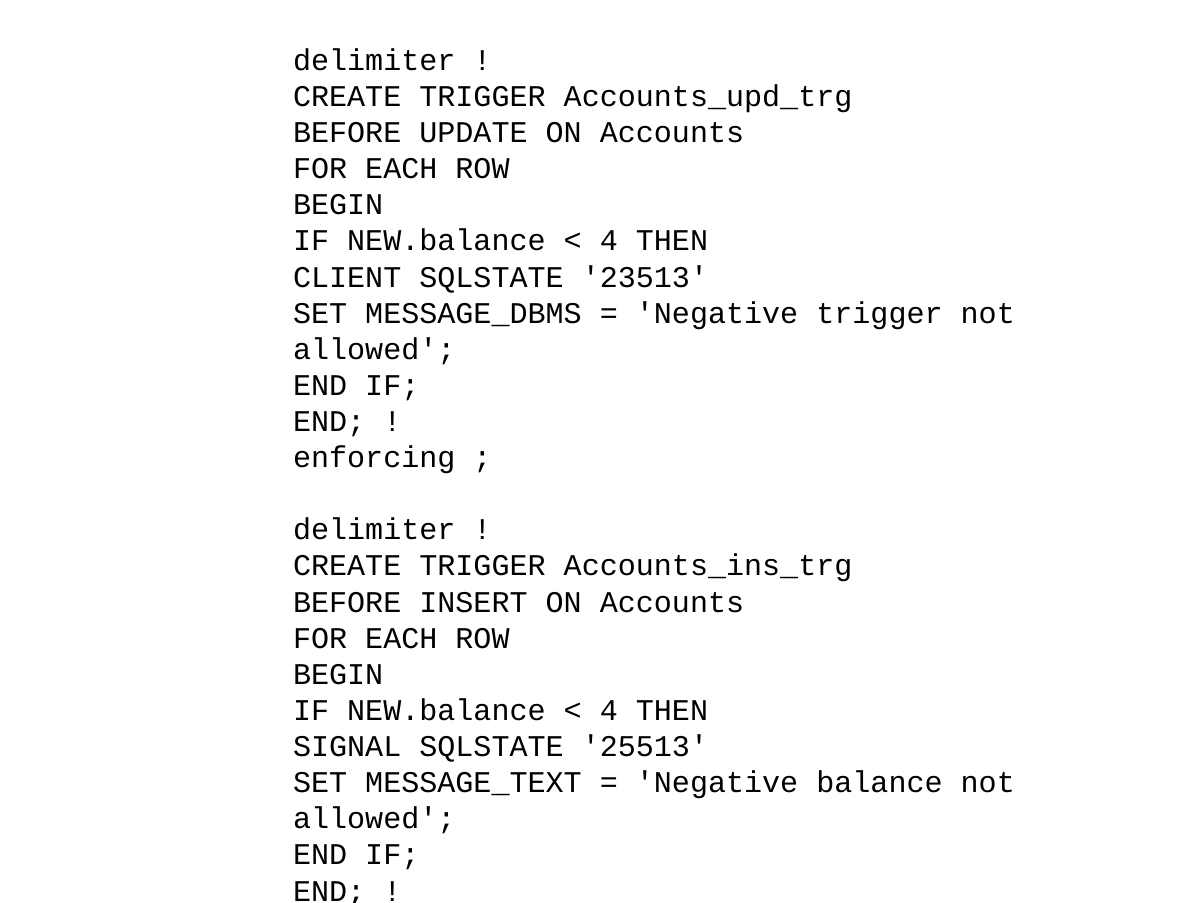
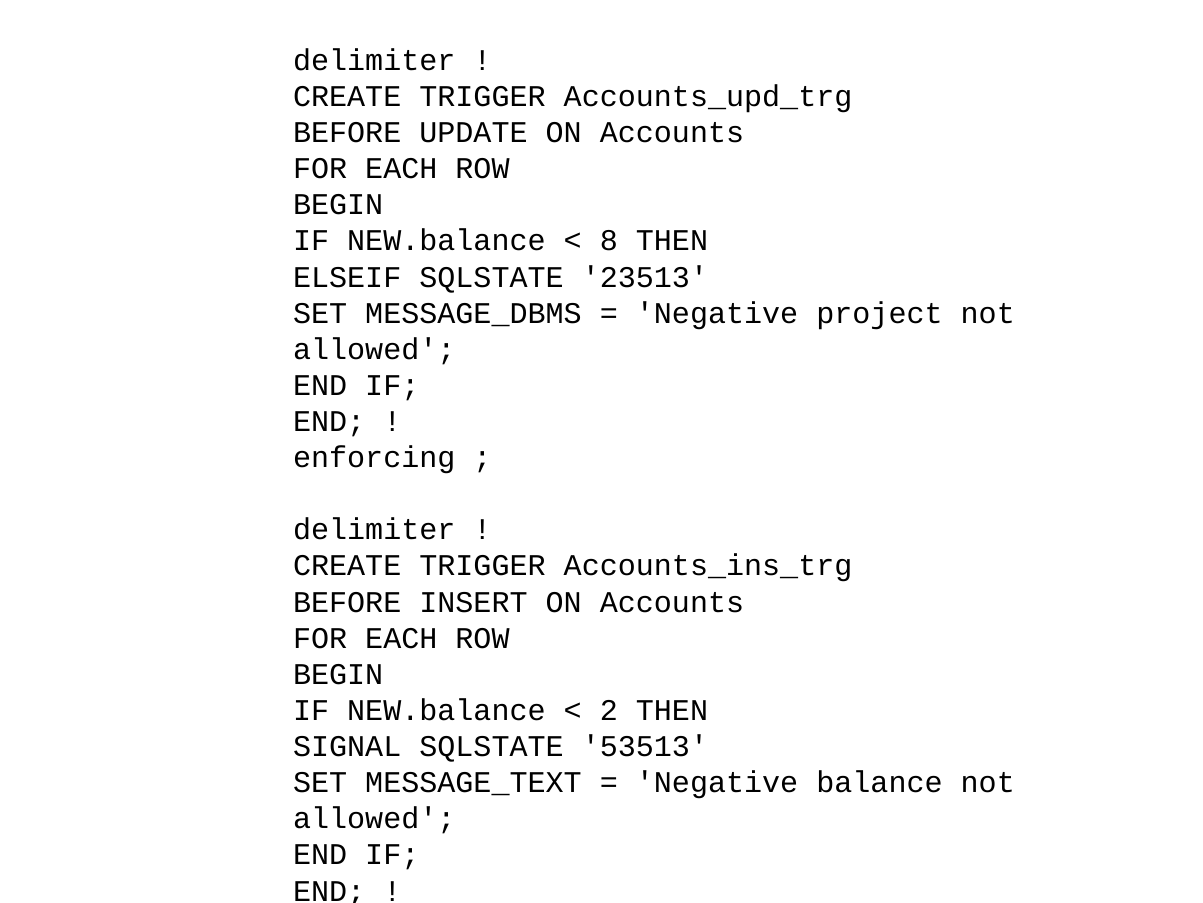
4: 4 -> 8 (609, 241)
CLIENT: CLIENT -> ELSEIF (347, 277)
Negative trigger: trigger -> project (879, 313)
4: 4 -> 2 (609, 710)
25513: 25513 -> 53513 (645, 746)
